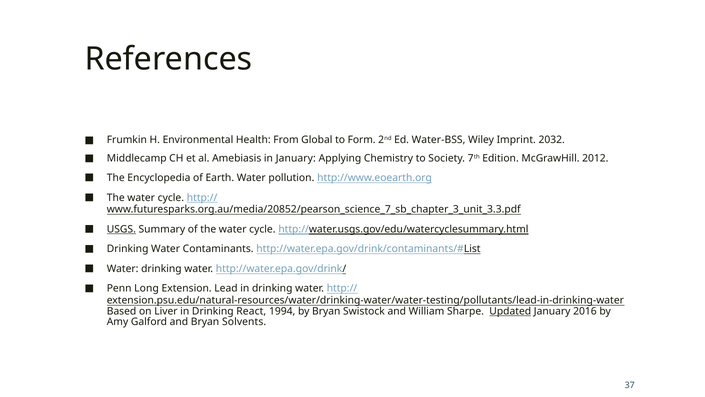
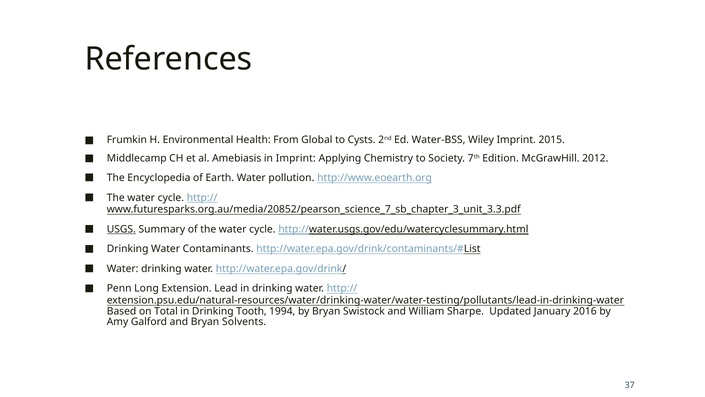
Form: Form -> Cysts (362, 140)
2032: 2032 -> 2015 (552, 140)
in January: January -> Imprint (296, 158)
Liver: Liver -> Total (166, 311)
React: React -> Tooth (251, 311)
Updated underline: present -> none (510, 311)
